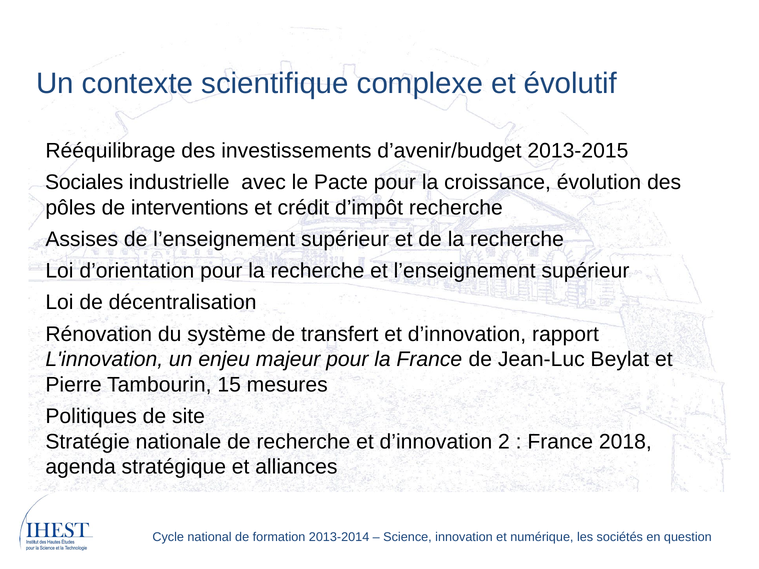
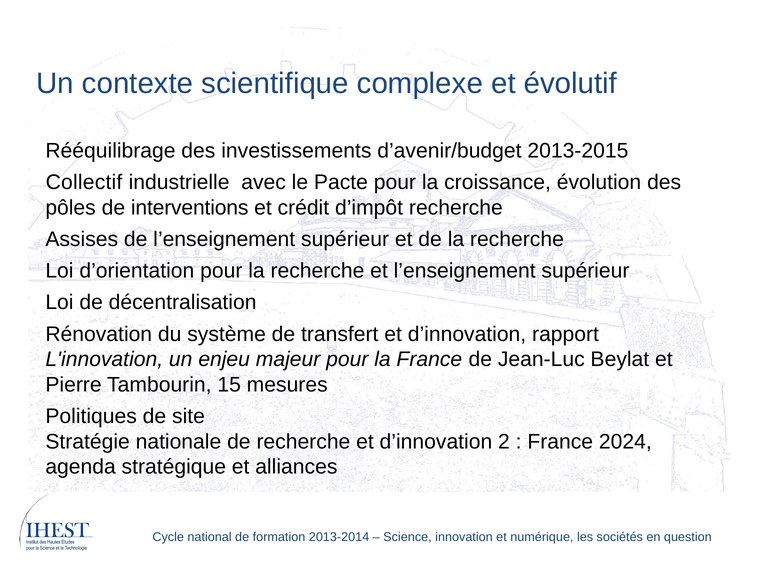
Sociales: Sociales -> Collectif (84, 182)
2018: 2018 -> 2024 (625, 442)
